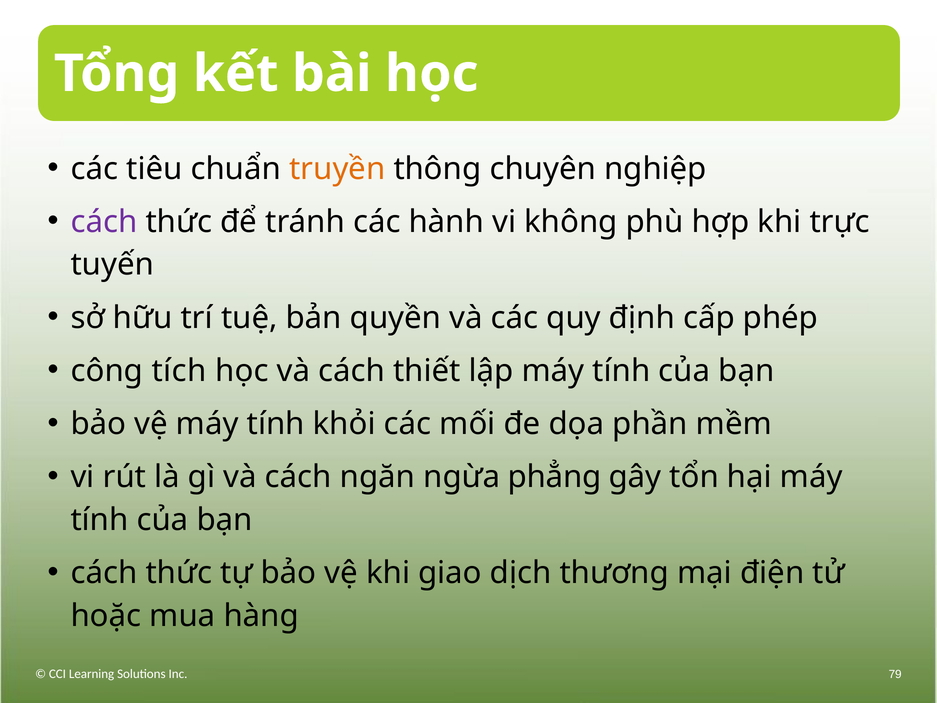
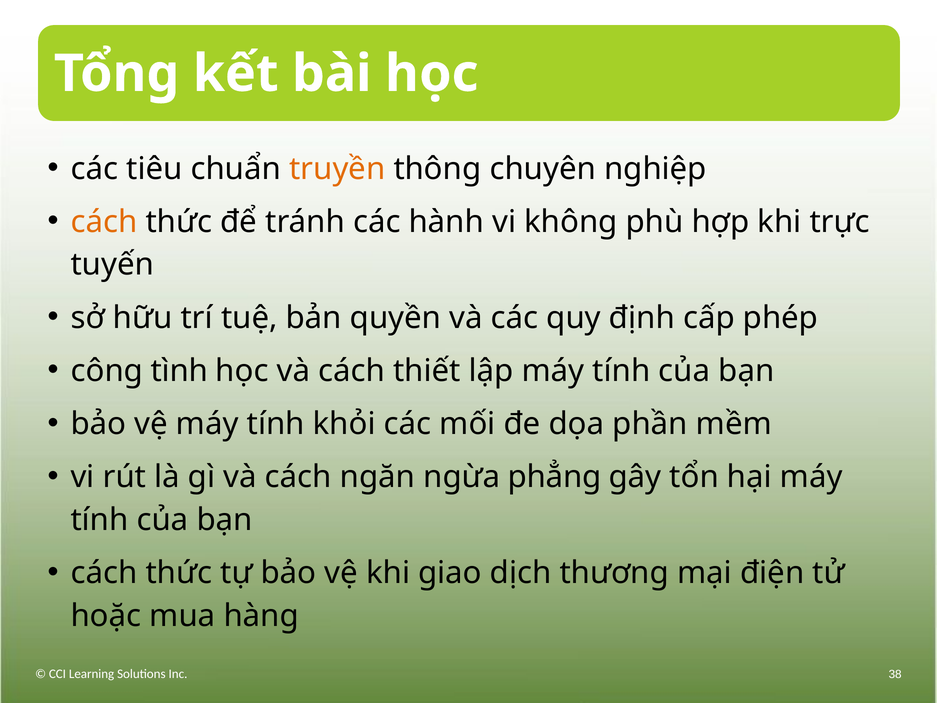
cách colour: purple -> orange (104, 222)
tích: tích -> tình (179, 371)
79: 79 -> 38 (895, 674)
